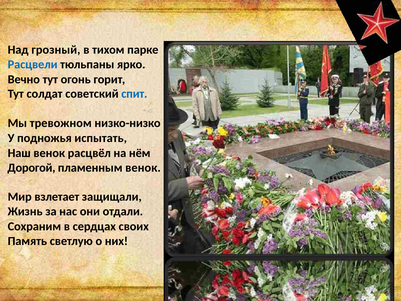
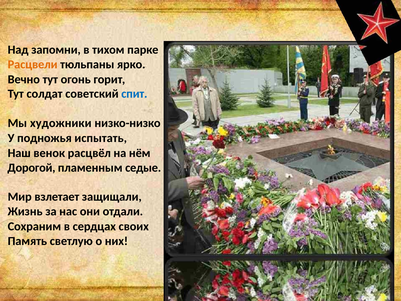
грозный: грозный -> запомни (56, 50)
Расцвели colour: blue -> orange (33, 64)
тревожном: тревожном -> художники (61, 123)
пламенным венок: венок -> седые (143, 168)
